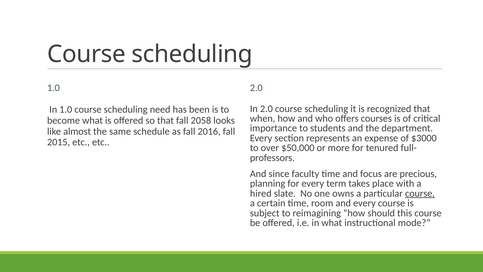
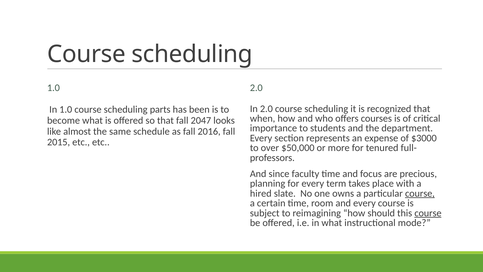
need: need -> parts (160, 109)
2058: 2058 -> 2047 (201, 120)
course underline: none -> present (428, 213)
